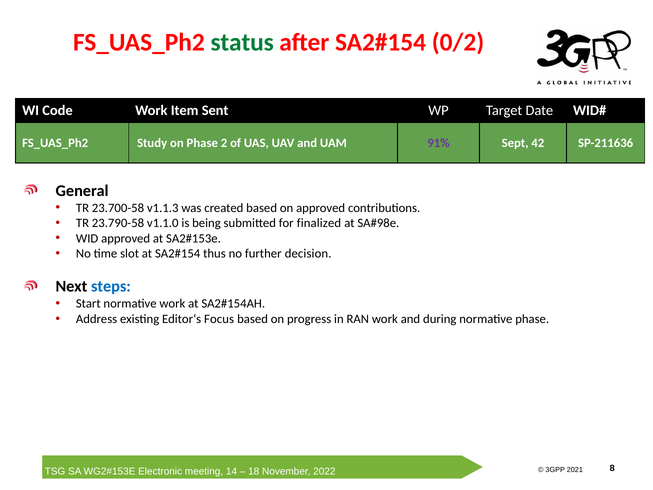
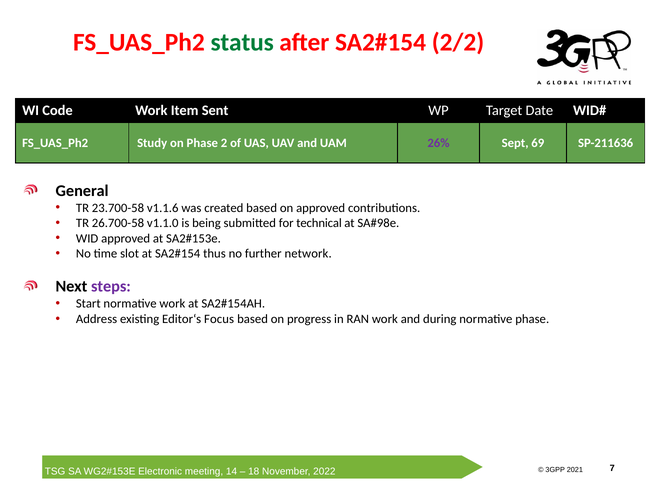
0/2: 0/2 -> 2/2 (458, 42)
91%: 91% -> 26% (438, 143)
42: 42 -> 69 (538, 143)
v1.1.3: v1.1.3 -> v1.1.6 (163, 208)
23.790-58: 23.790-58 -> 26.700-58 (118, 223)
finalized: finalized -> technical (319, 223)
decision: decision -> network (308, 254)
steps colour: blue -> purple (111, 286)
8: 8 -> 7 (612, 468)
